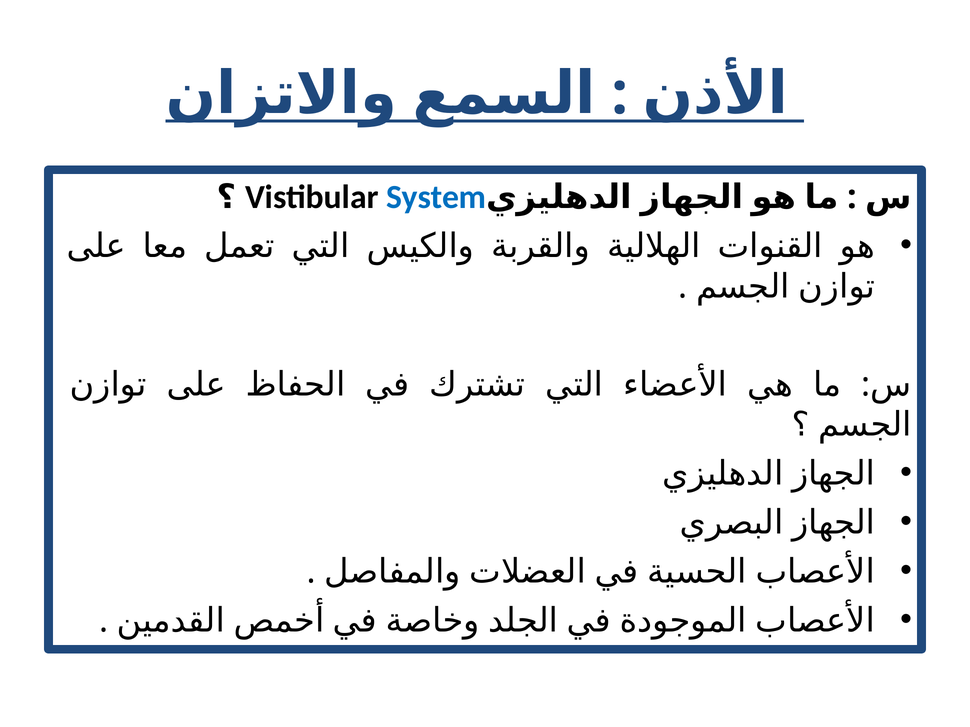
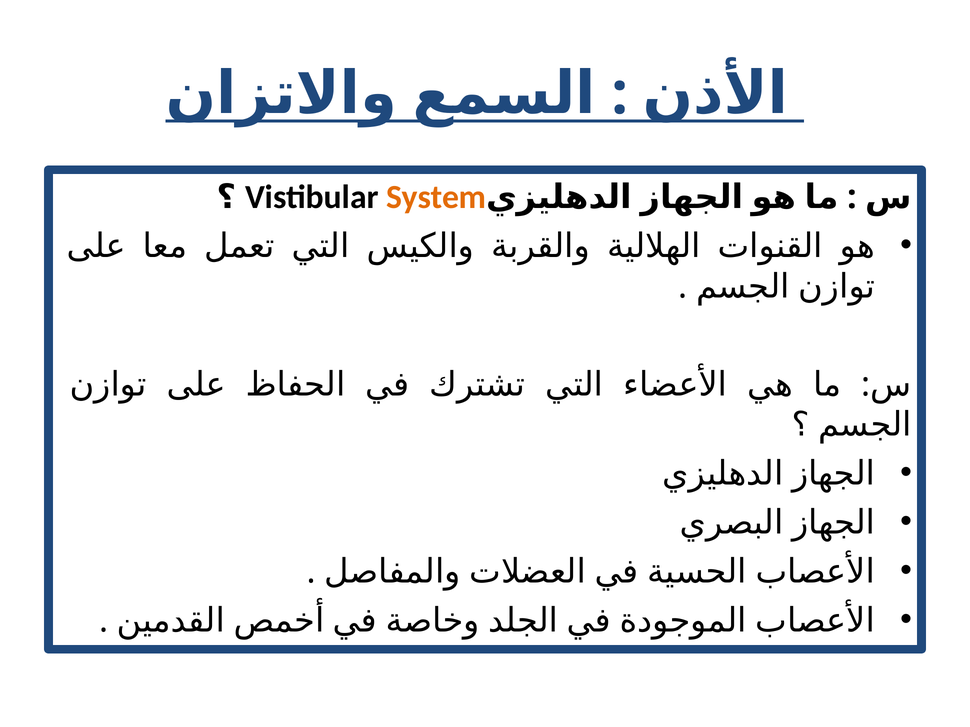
System colour: blue -> orange (436, 197)
